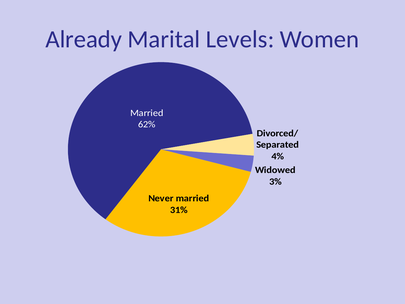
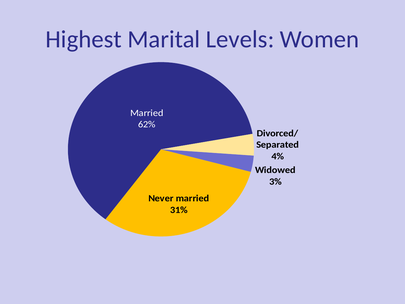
Already: Already -> Highest (84, 39)
